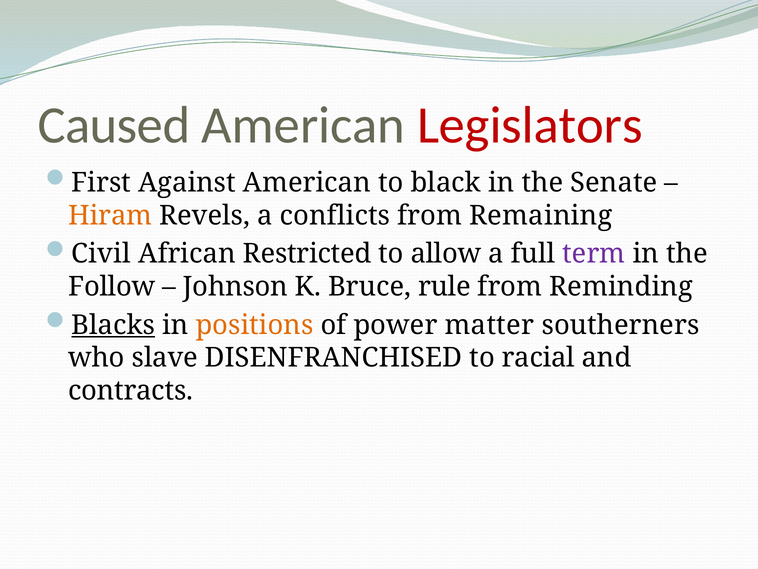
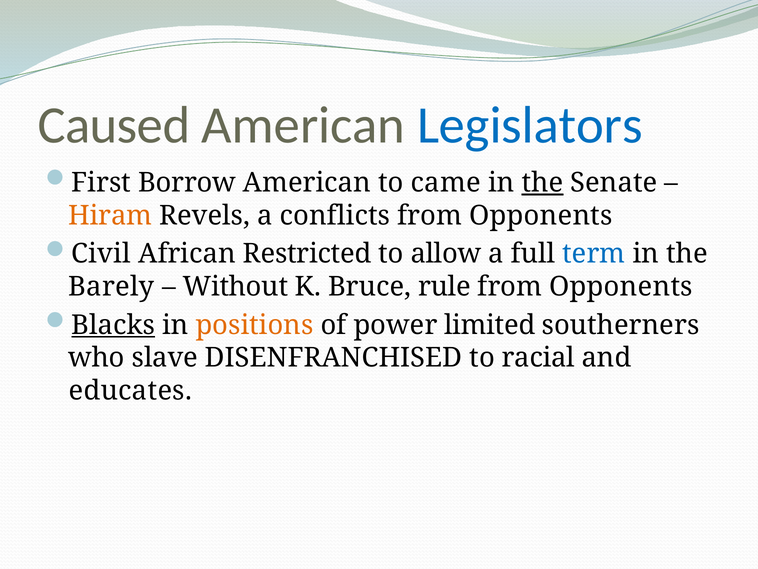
Legislators colour: red -> blue (530, 125)
Against: Against -> Borrow (187, 182)
black: black -> came (446, 182)
the underline: none -> present (542, 182)
Remaining: Remaining -> Opponents (541, 215)
term colour: purple -> blue (594, 254)
Follow: Follow -> Barely (111, 286)
Johnson: Johnson -> Without (235, 286)
Reminding: Reminding -> Opponents (621, 286)
matter: matter -> limited (490, 325)
contracts: contracts -> educates (130, 390)
